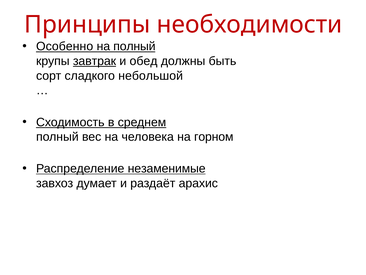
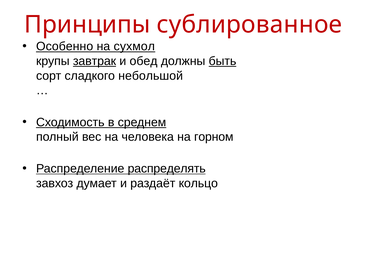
необходимости: необходимости -> сублированное (249, 25)
на полный: полный -> сухмол (134, 46)
быть underline: none -> present (222, 61)
незаменимые: незаменимые -> распределять (167, 168)
арахис: арахис -> кольцо (198, 183)
